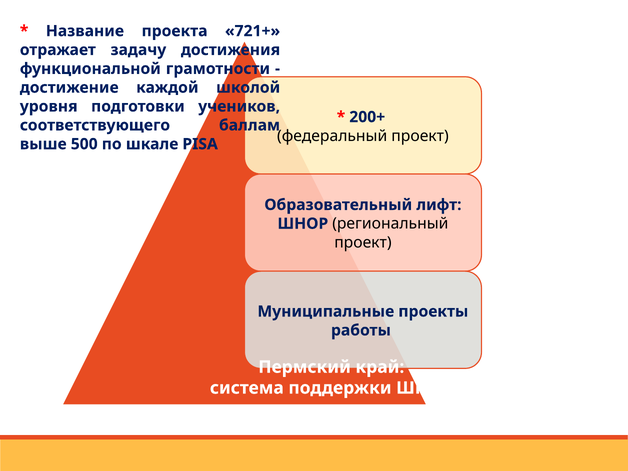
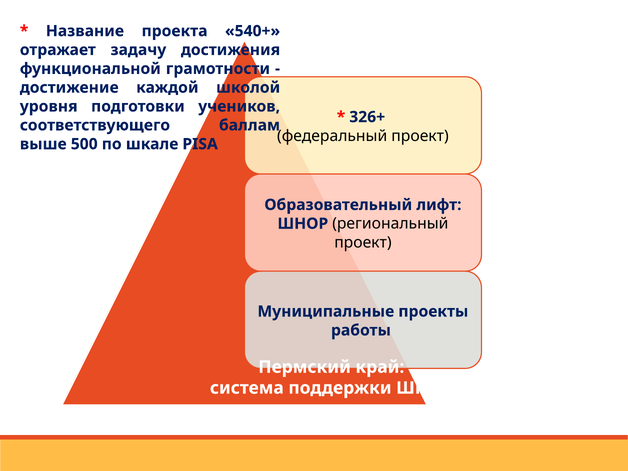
721+: 721+ -> 540+ (253, 31)
200+: 200+ -> 326+ (367, 117)
